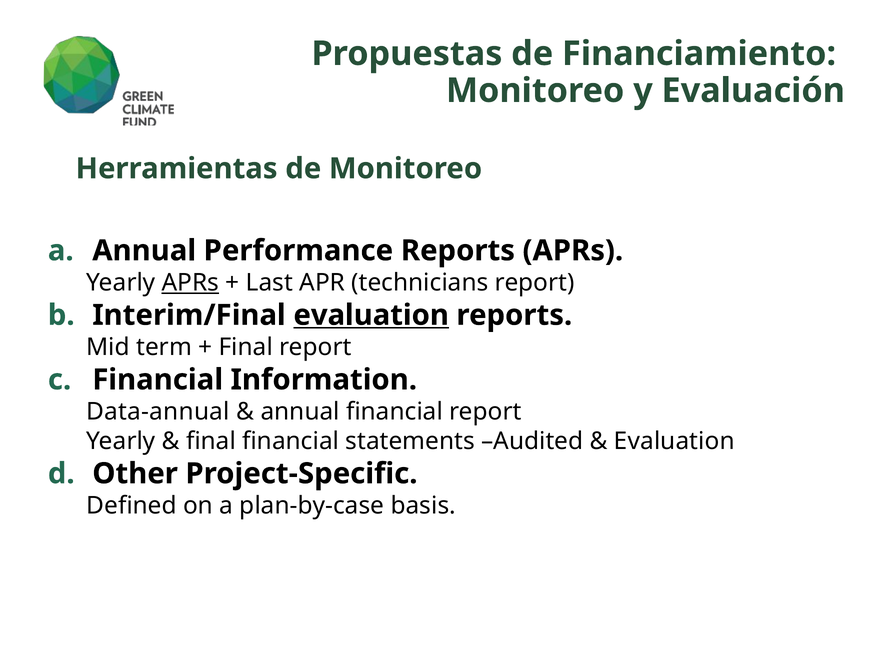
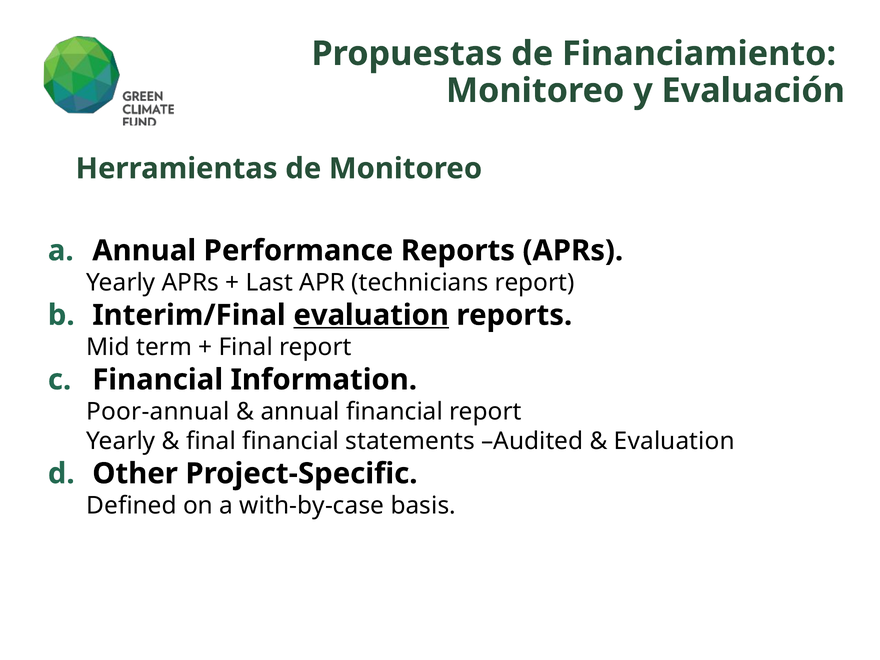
APRs underline: present -> none (190, 283)
Data-annual: Data-annual -> Poor-annual (158, 412)
plan-by-case: plan-by-case -> with-by-case (312, 506)
